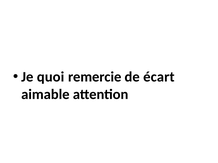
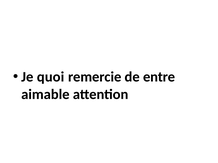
écart: écart -> entre (159, 77)
